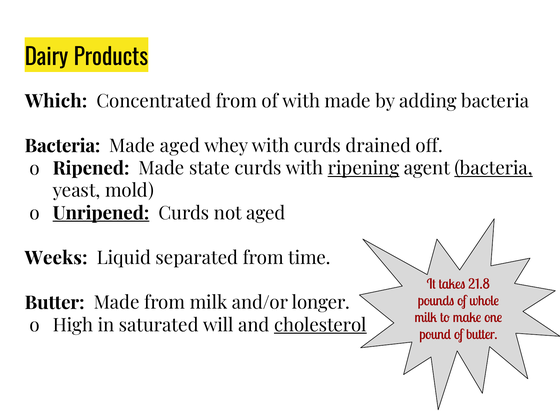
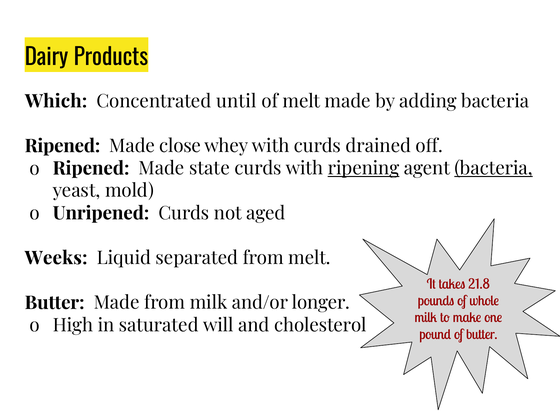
Concentrated from: from -> until (236, 101)
of with: with -> melt (301, 101)
Bacteria: Bacteria -> Ripened (62, 146)
Made aged: aged -> close (180, 146)
Unripened underline: present -> none (101, 213)
from time: time -> melt (309, 258)
cholesterol underline: present -> none (320, 325)
